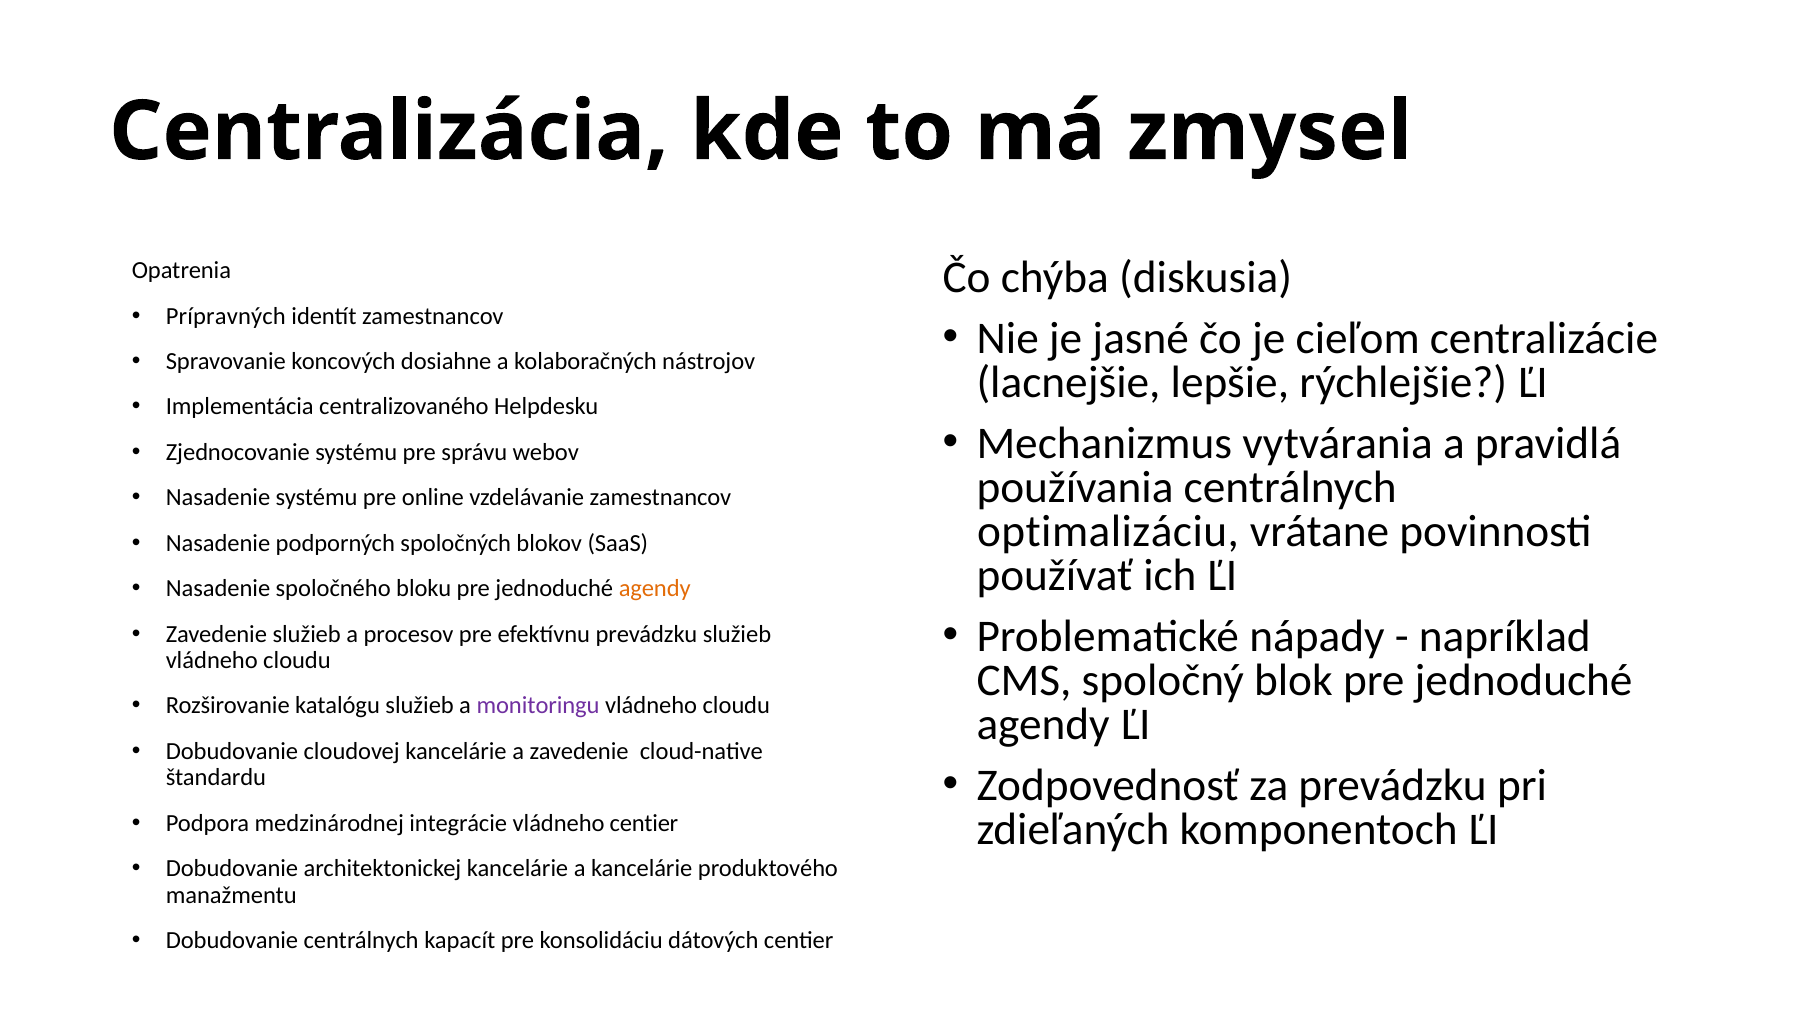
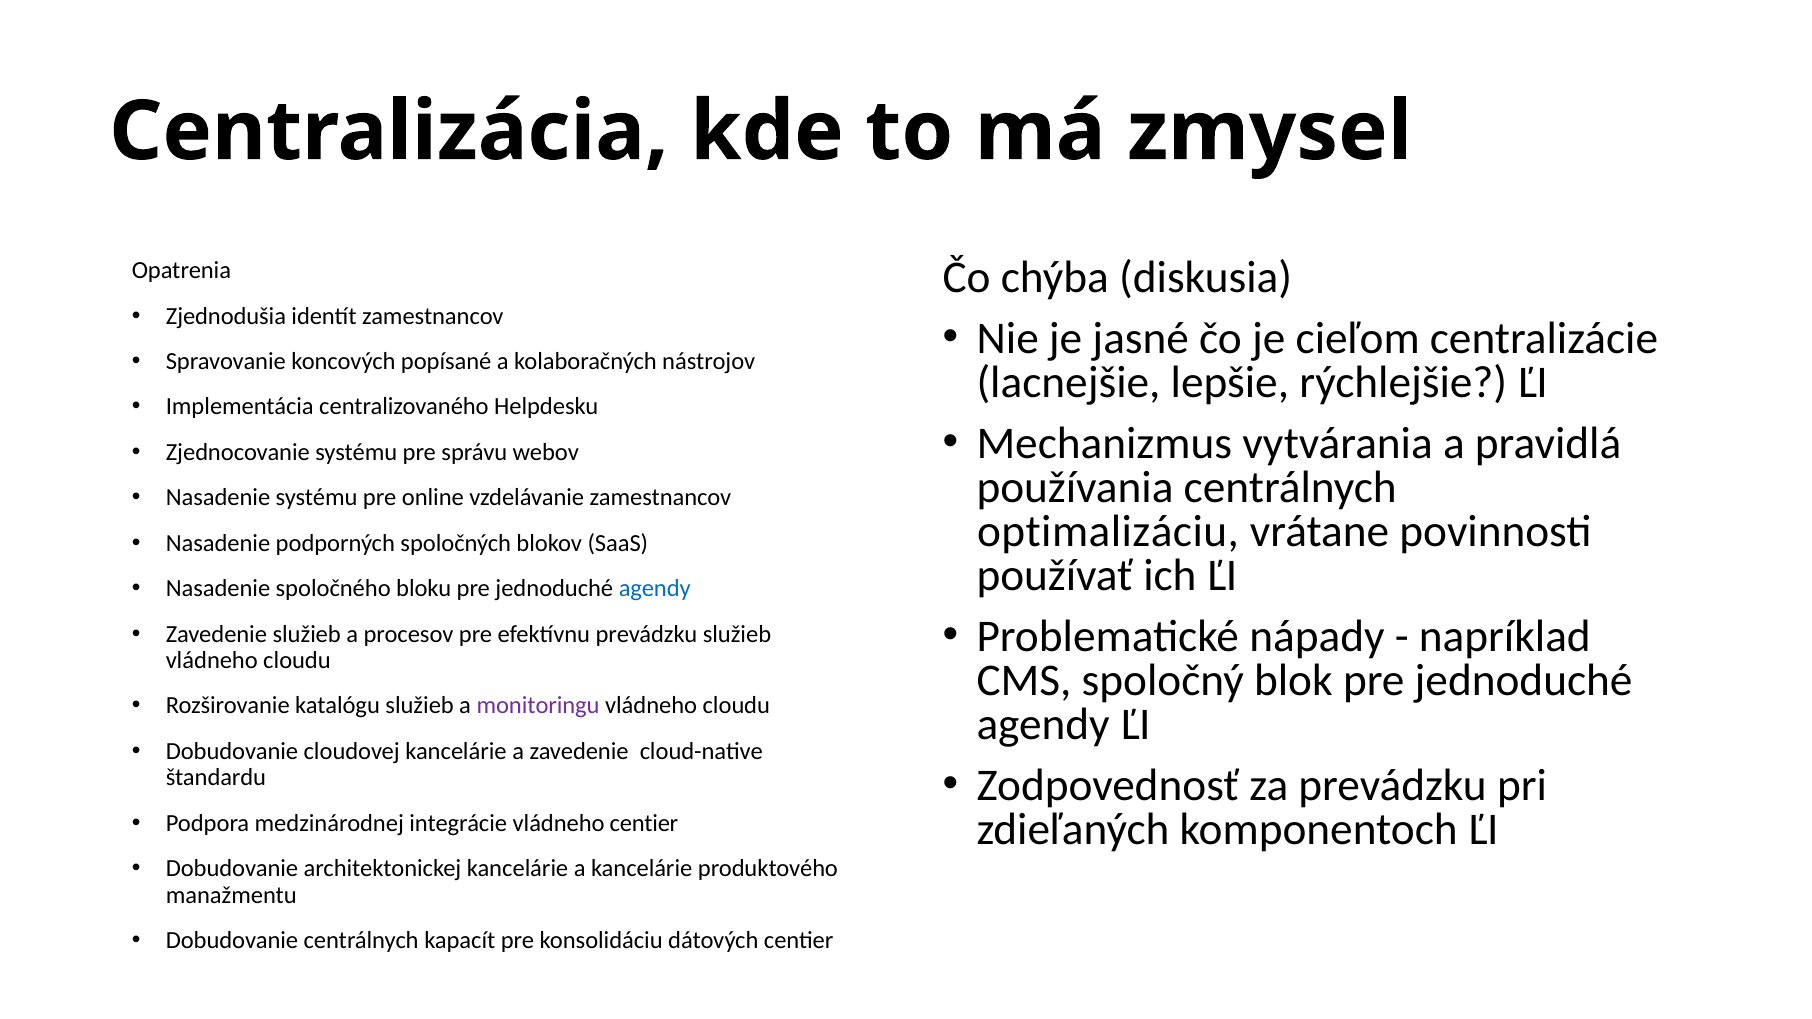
Prípravných: Prípravných -> Zjednodušia (226, 316)
dosiahne: dosiahne -> popísané (446, 362)
agendy colour: orange -> blue (655, 589)
